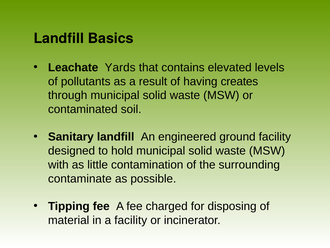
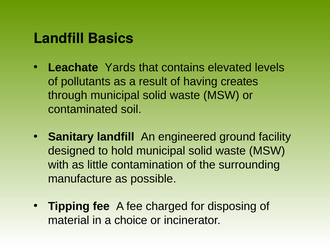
contaminate: contaminate -> manufacture (80, 178)
a facility: facility -> choice (131, 220)
